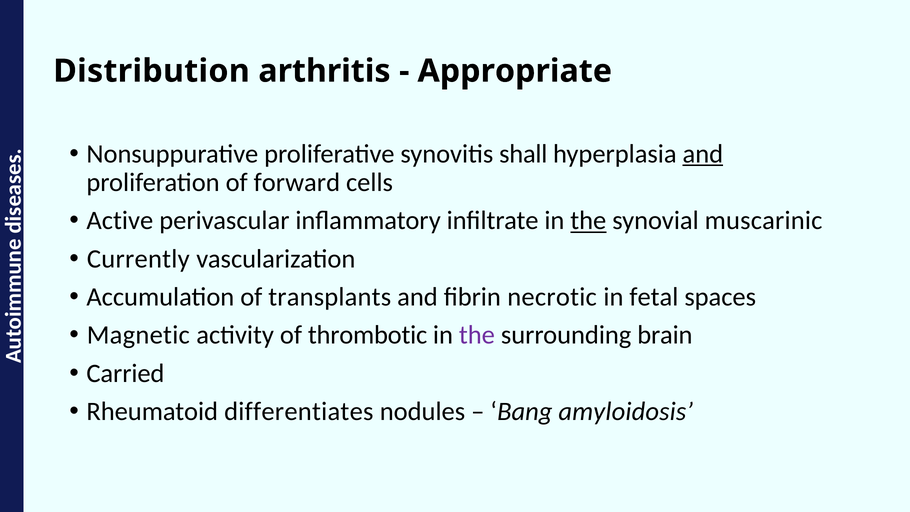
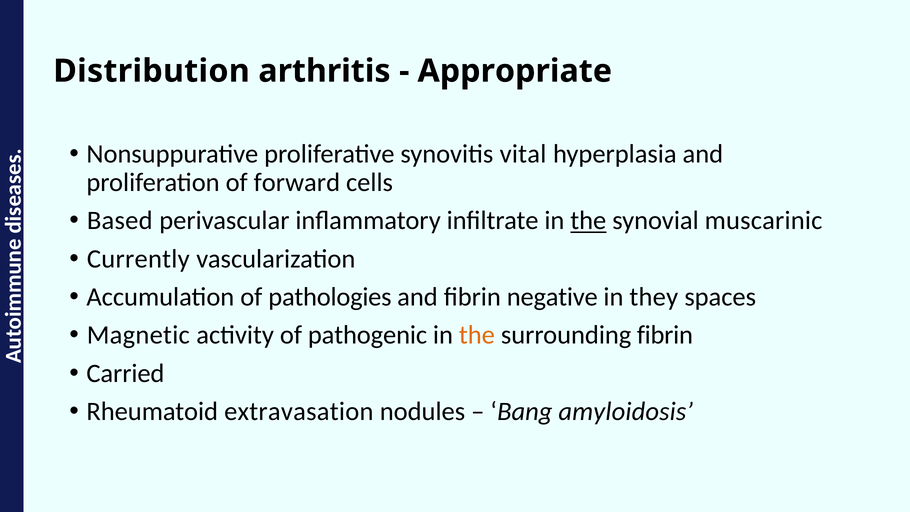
shall: shall -> vital (523, 154)
and underline: present -> none (703, 154)
Active: Active -> Based (120, 221)
transplants: transplants -> pathologies (330, 297)
necrotic: necrotic -> negative (552, 297)
fetal: fetal -> they (654, 297)
thrombotic: thrombotic -> pathogenic (368, 335)
the colour: purple -> orange (477, 335)
surrounding brain: brain -> fibrin (665, 335)
differentiates: differentiates -> extravasation (299, 411)
